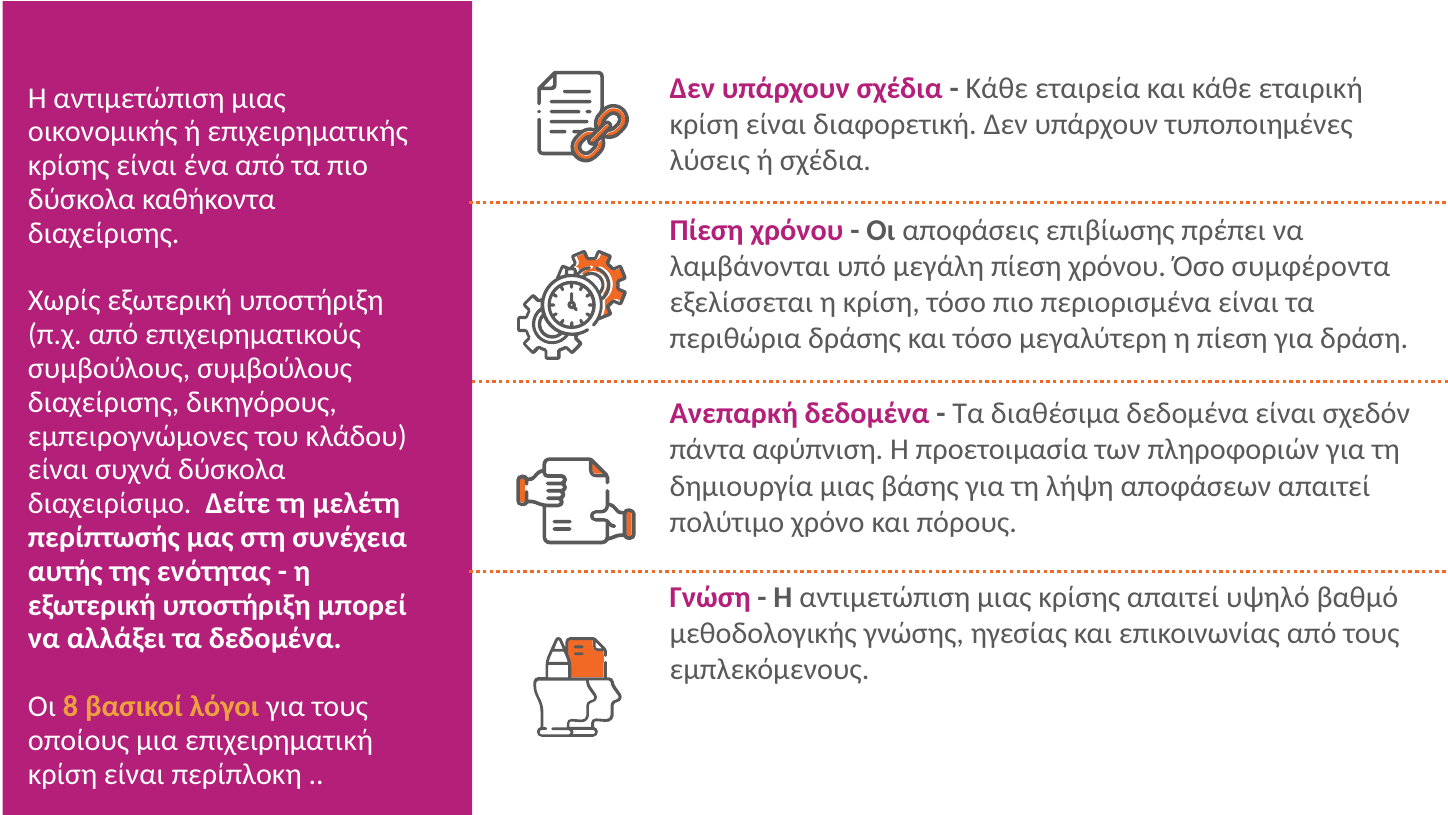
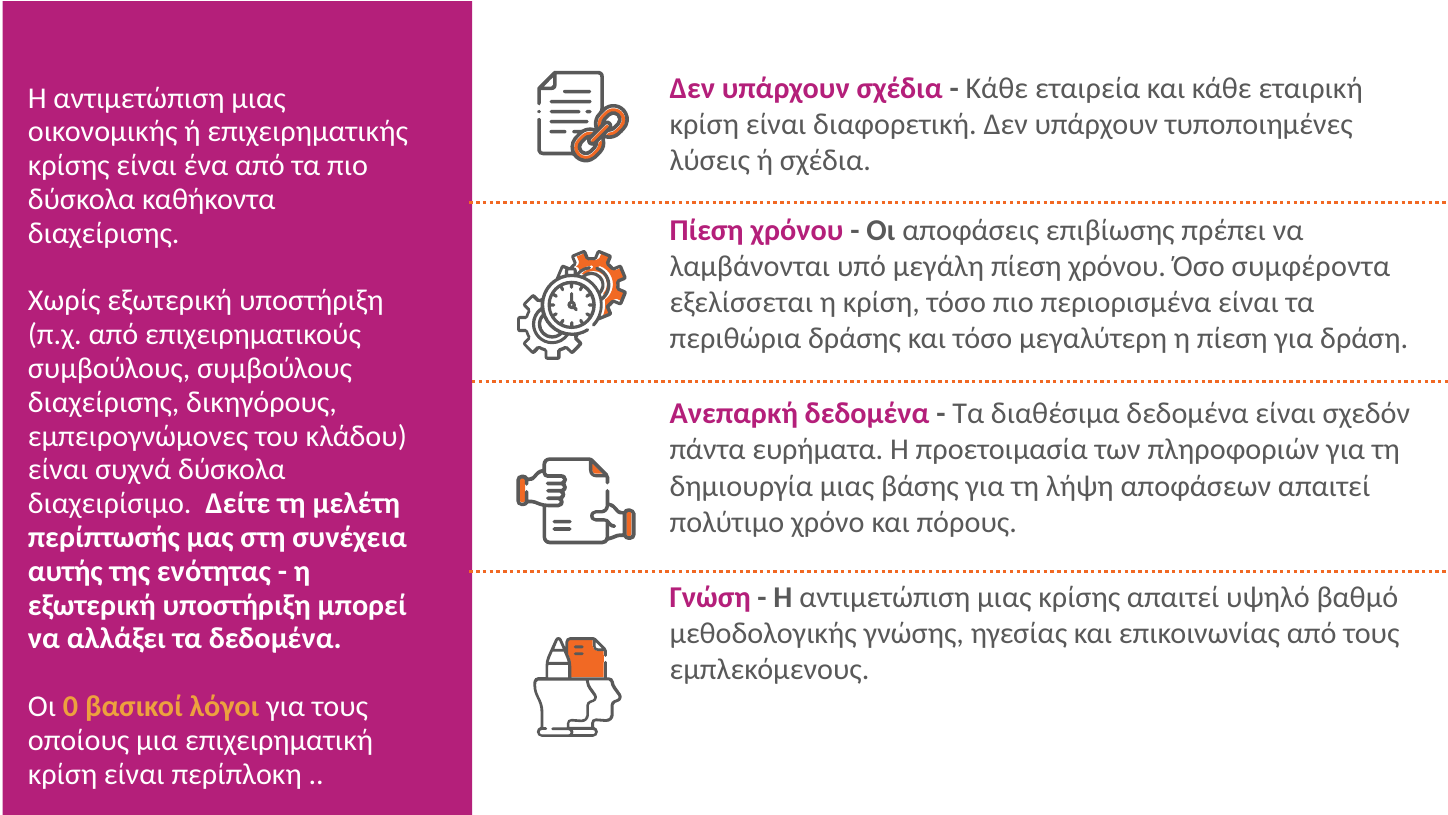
αφύπνιση: αφύπνιση -> ευρήματα (818, 450)
8: 8 -> 0 (71, 706)
